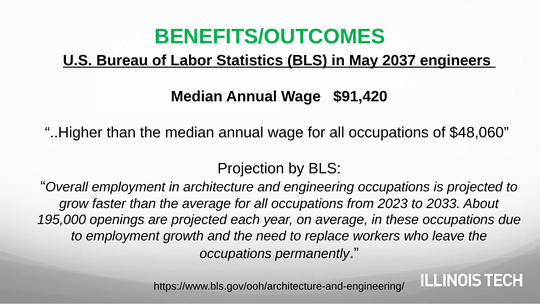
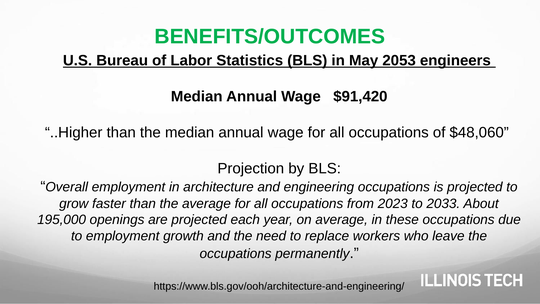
2037: 2037 -> 2053 (399, 60)
